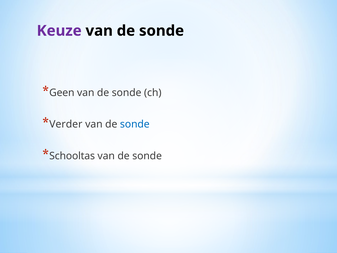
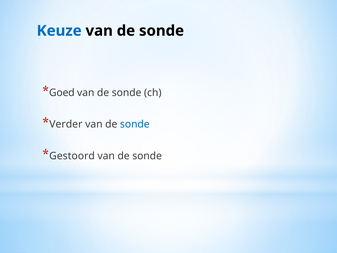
Keuze colour: purple -> blue (59, 31)
Geen: Geen -> Goed (62, 93)
Schooltas: Schooltas -> Gestoord (72, 156)
